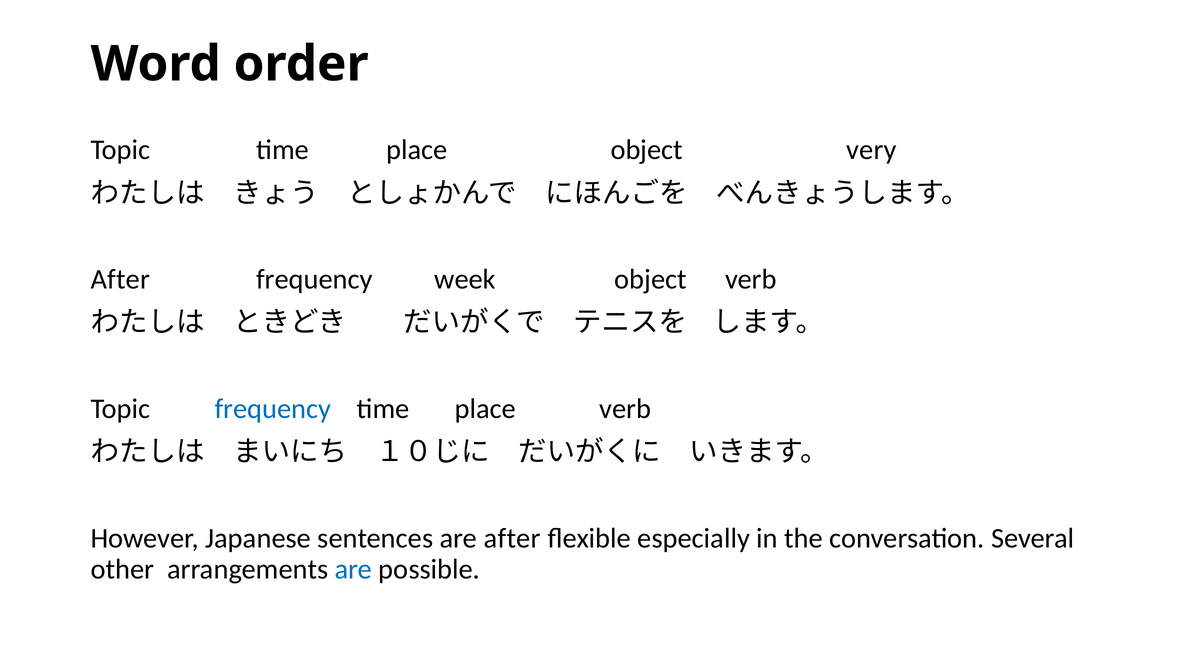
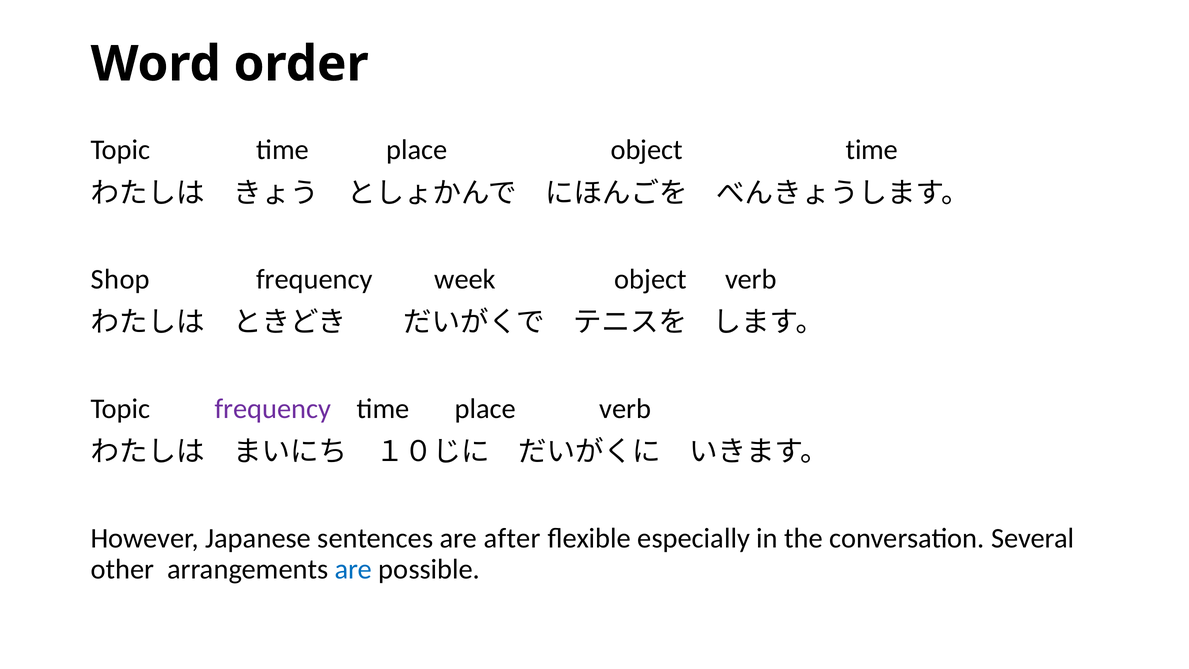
object very: very -> time (872, 150)
After: After -> Shop (120, 279)
frequency colour: blue -> purple (273, 409)
